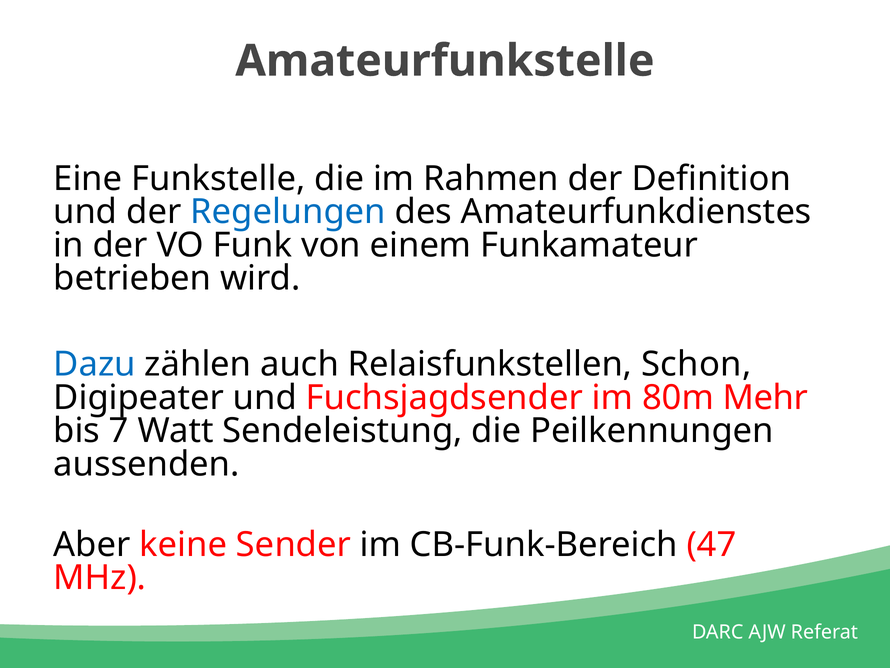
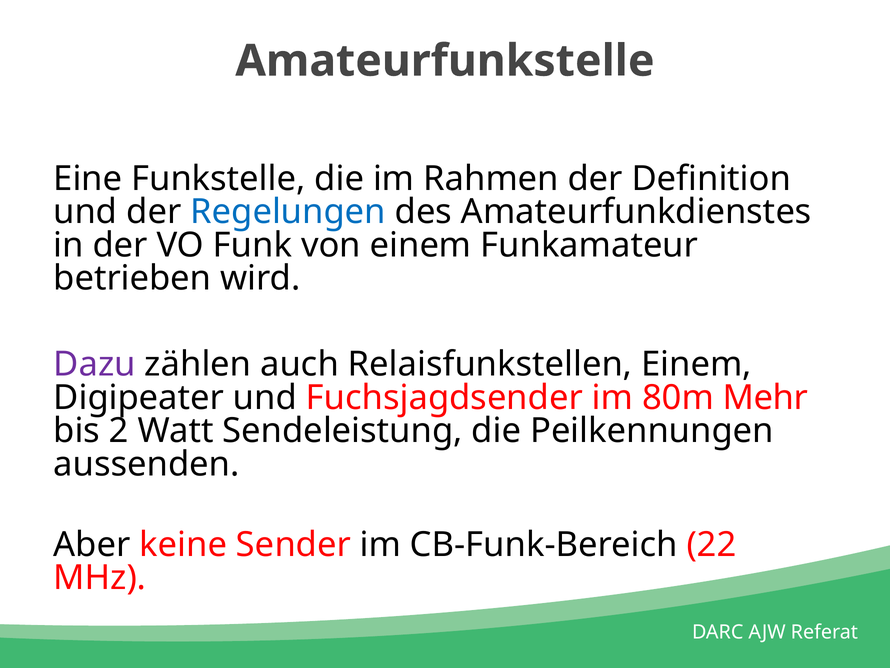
Dazu colour: blue -> purple (95, 364)
Relaisfunkstellen Schon: Schon -> Einem (696, 364)
7: 7 -> 2 (119, 431)
47: 47 -> 22 (712, 544)
